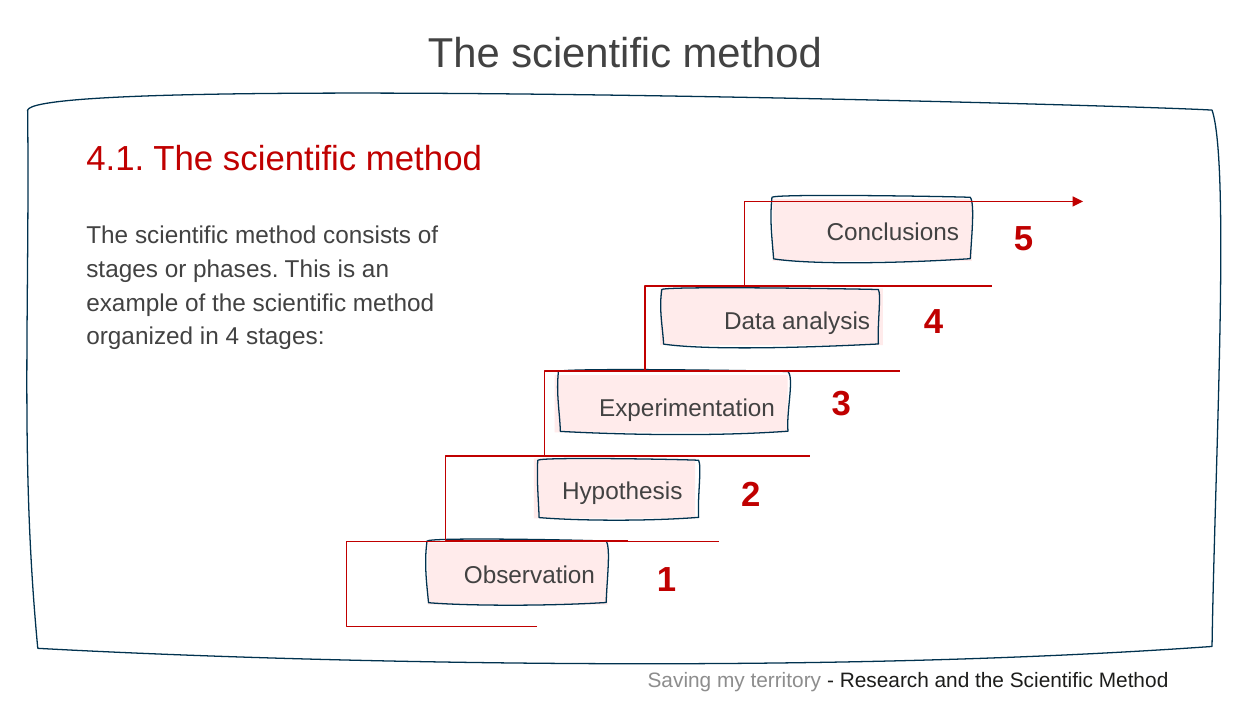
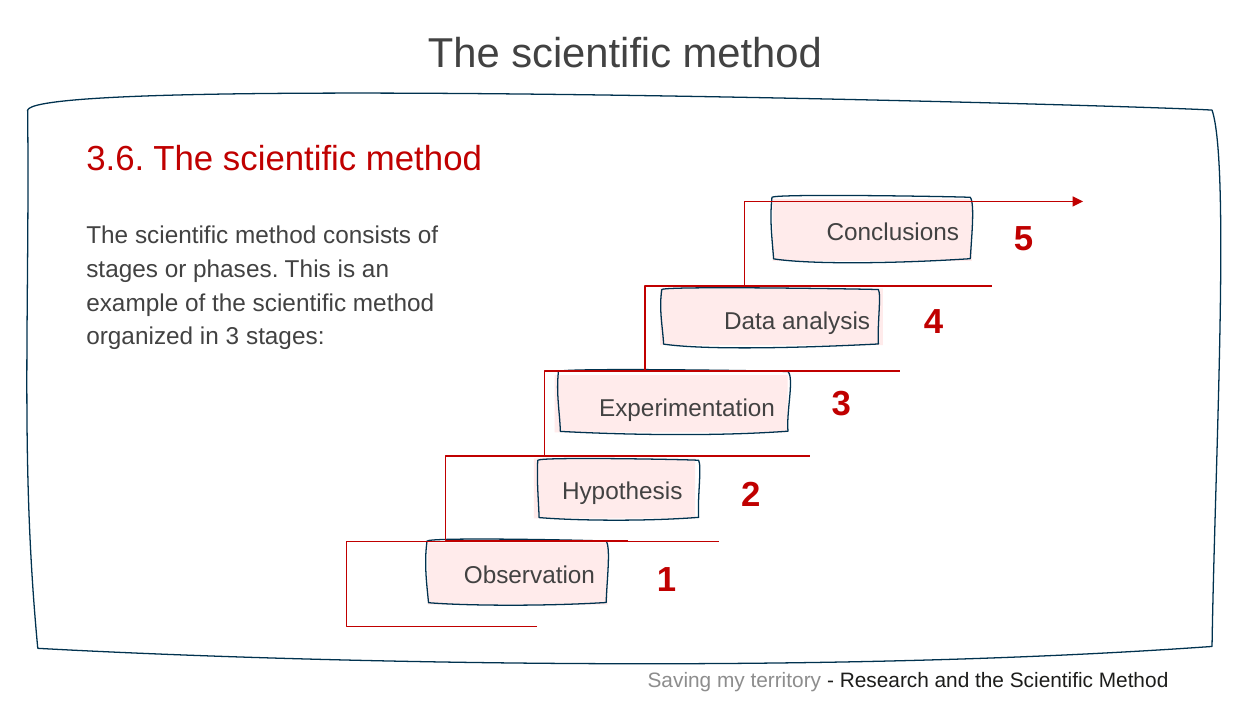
4.1: 4.1 -> 3.6 (115, 159)
in 4: 4 -> 3 (232, 336)
